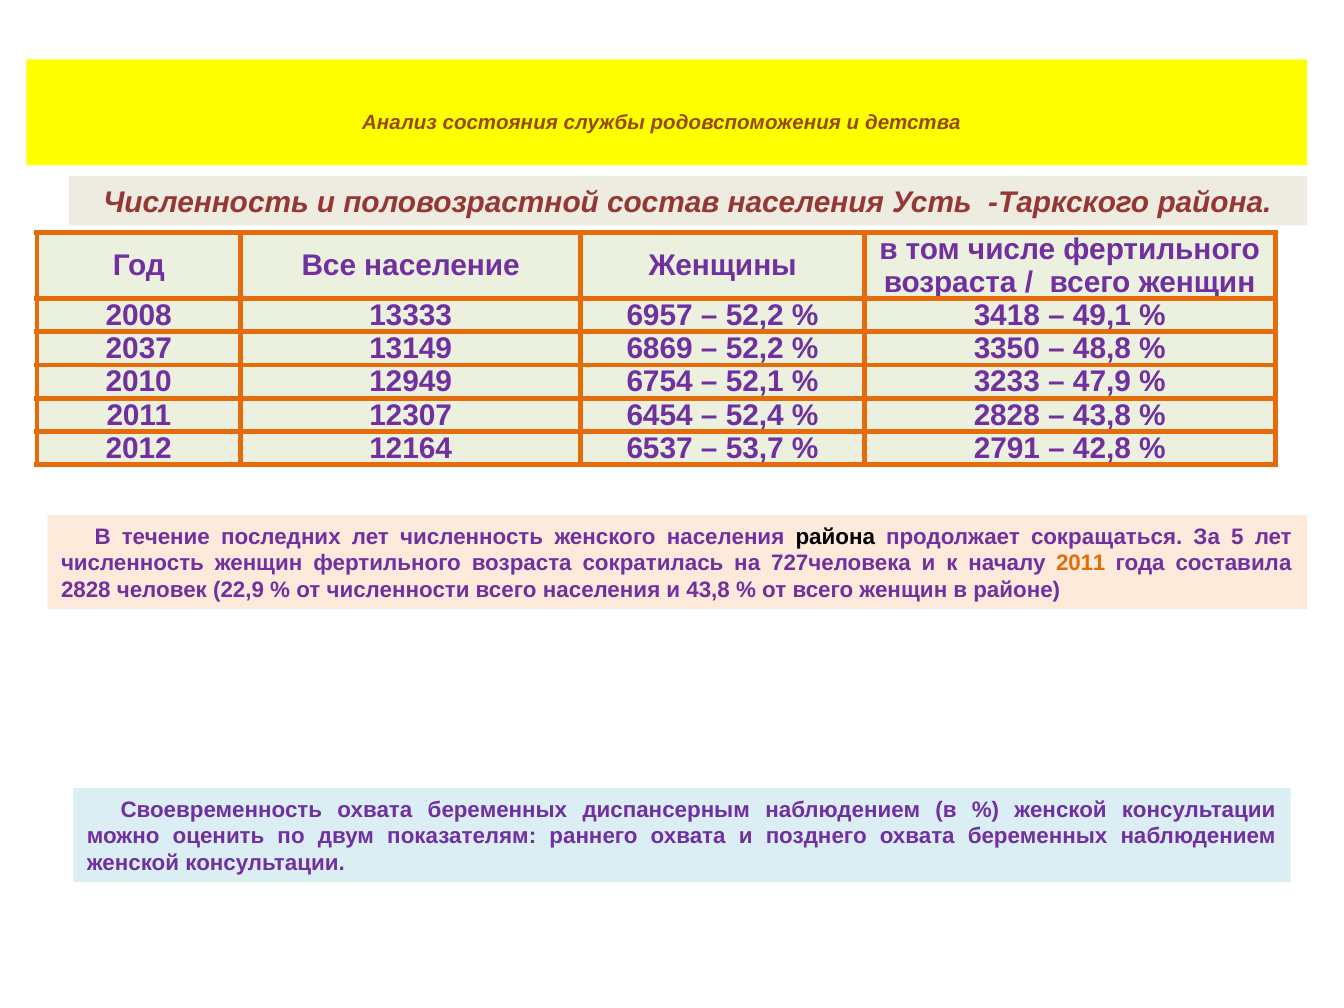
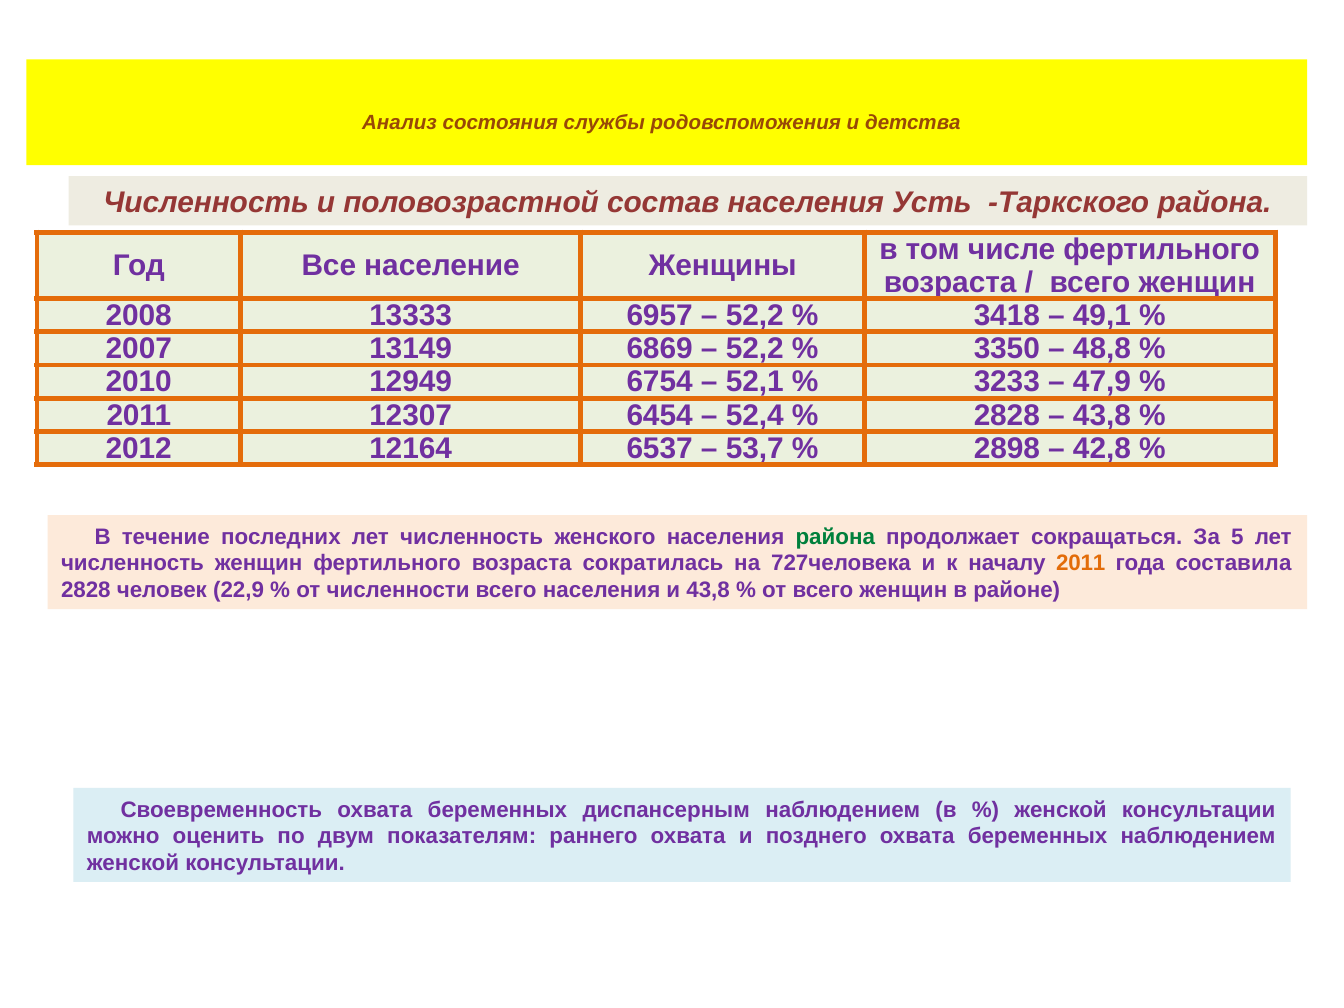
2037: 2037 -> 2007 (139, 349)
2791: 2791 -> 2898 (1007, 448)
района colour: black -> green (835, 537)
